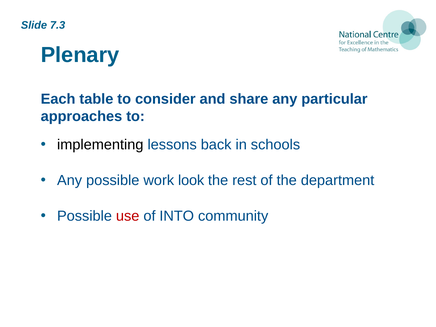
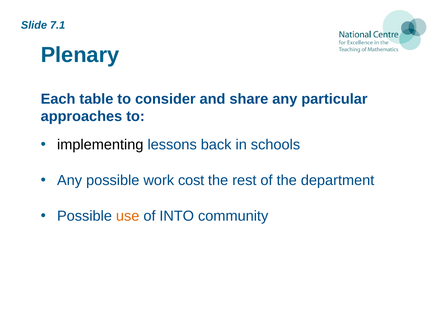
7.3: 7.3 -> 7.1 (58, 25)
look: look -> cost (191, 180)
use colour: red -> orange (128, 216)
